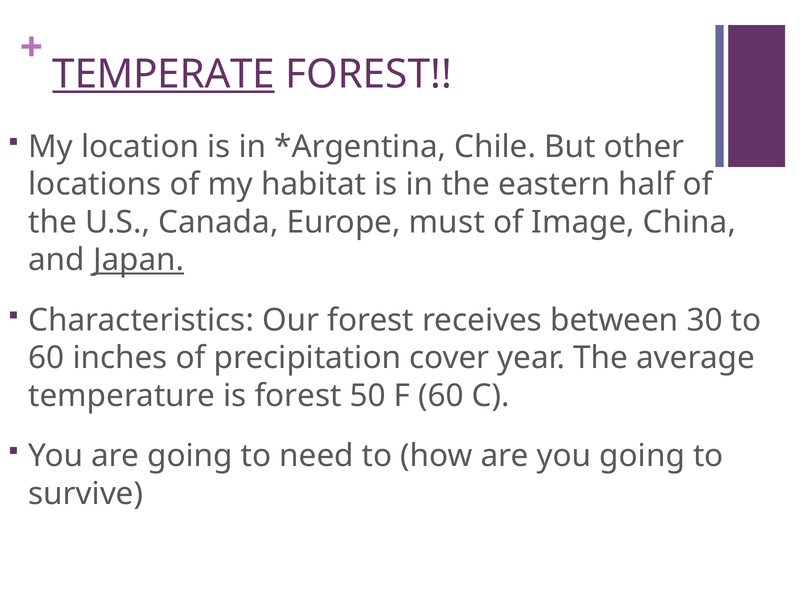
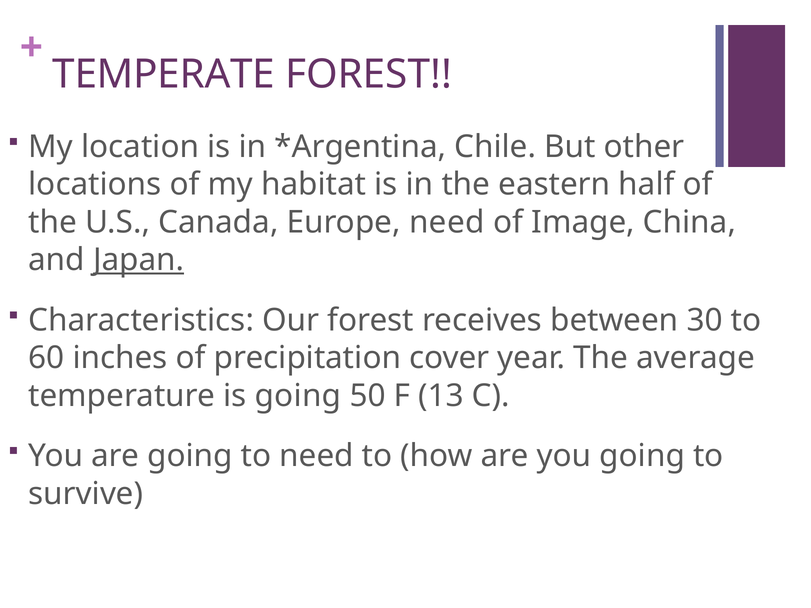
TEMPERATE underline: present -> none (164, 74)
Europe must: must -> need (447, 222)
is forest: forest -> going (298, 396)
F 60: 60 -> 13 (441, 396)
